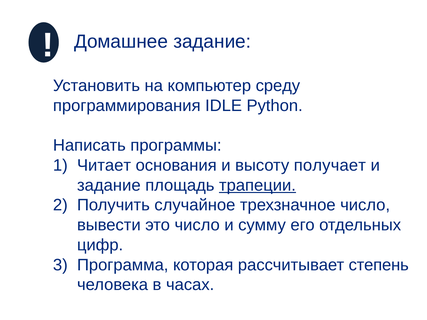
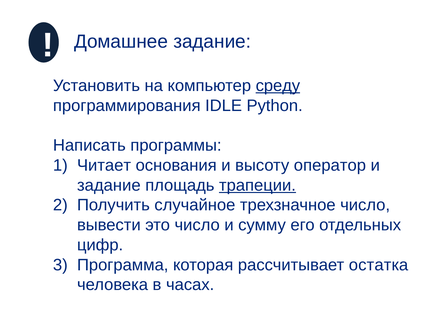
среду underline: none -> present (278, 86)
получает: получает -> оператор (330, 165)
степень: степень -> остатка (379, 265)
